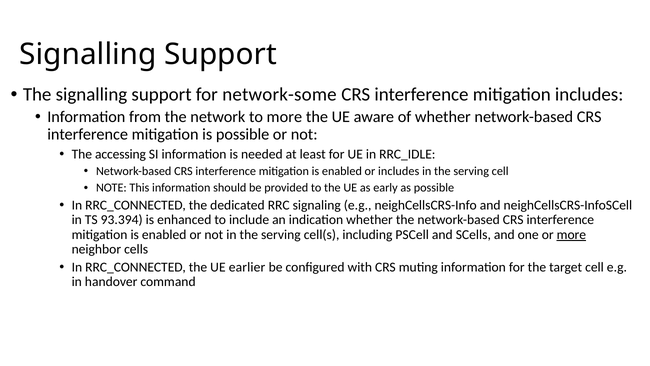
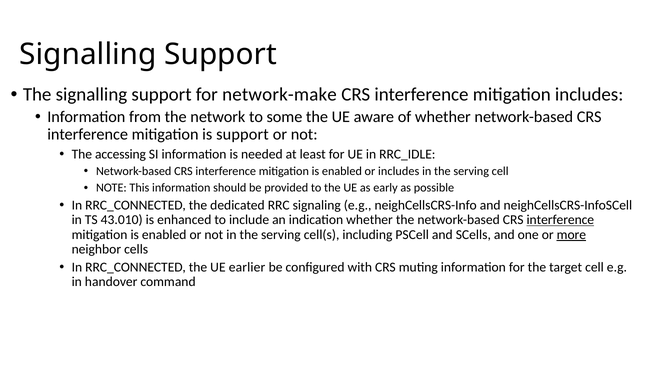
network-some: network-some -> network-make (279, 94)
to more: more -> some (284, 117)
is possible: possible -> support (242, 134)
93.394: 93.394 -> 43.010 (122, 220)
interference underline: none -> present (560, 220)
